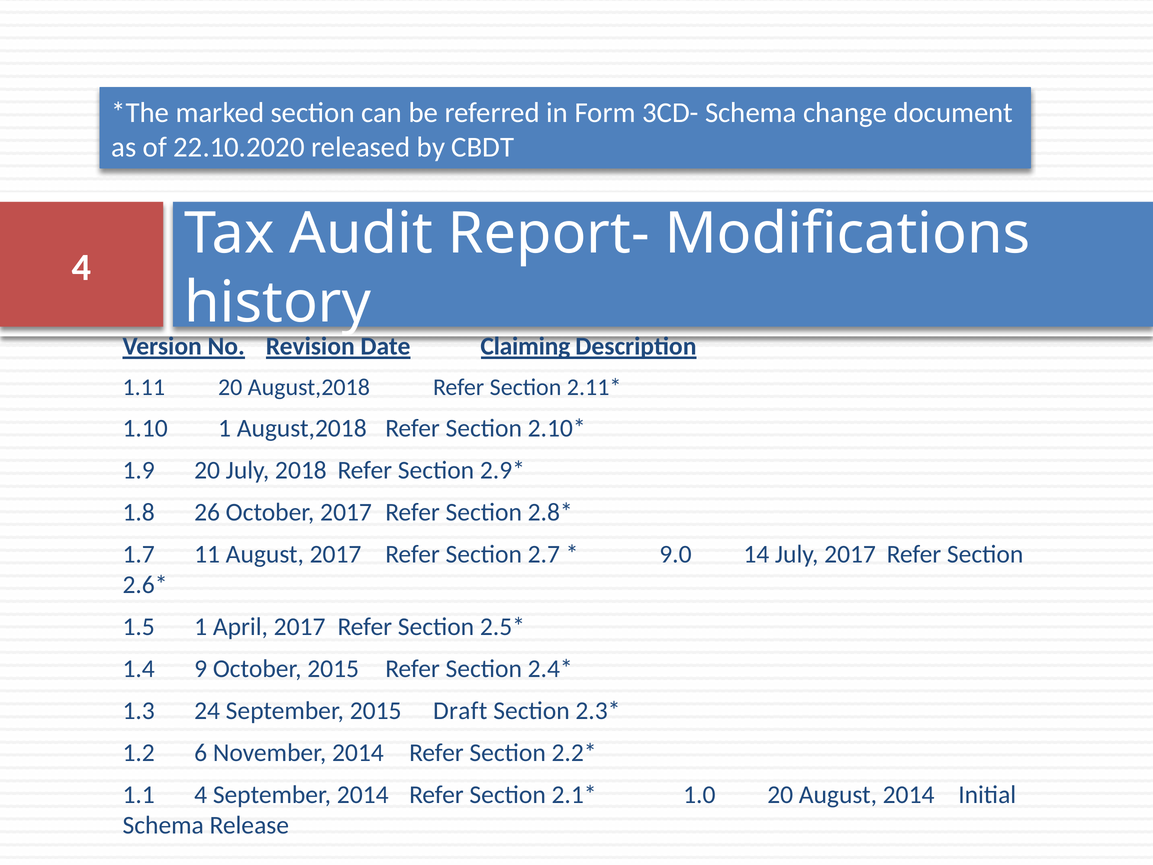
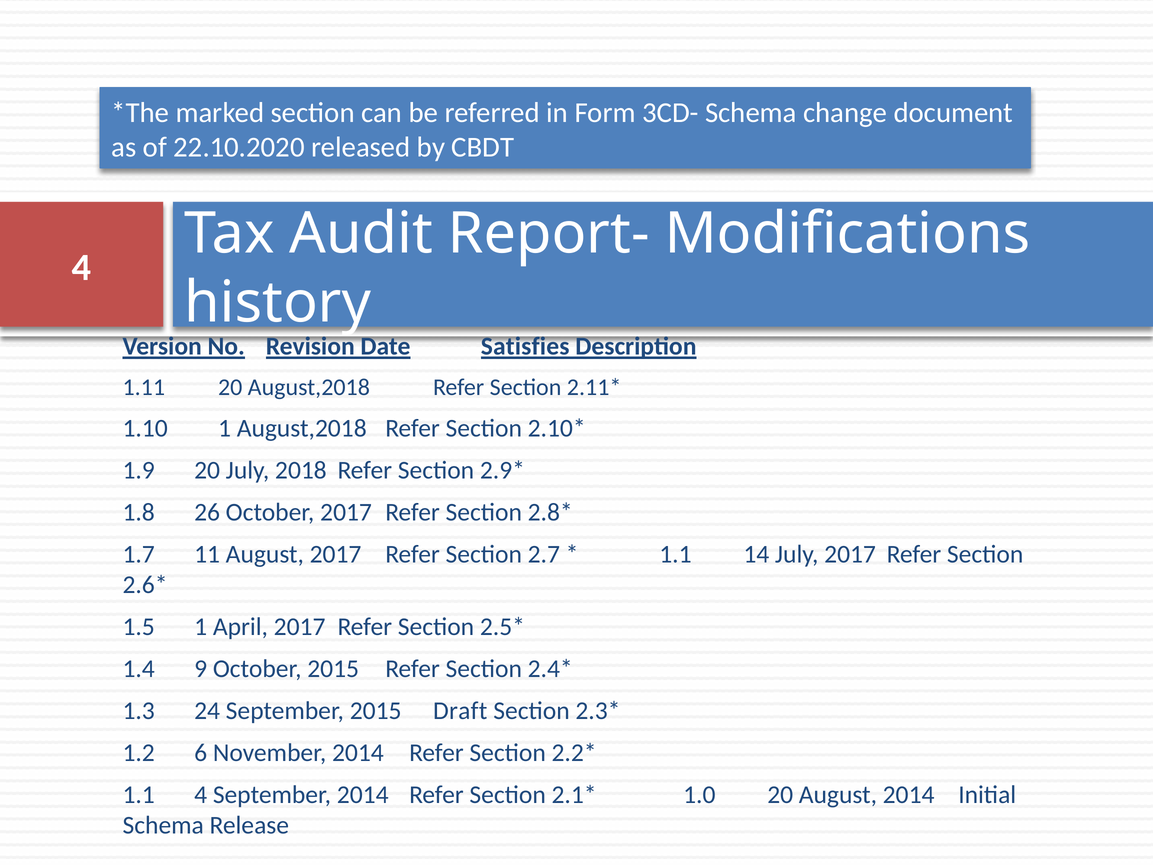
Claiming: Claiming -> Satisfies (525, 346)
9.0: 9.0 -> 1.1 (675, 554)
